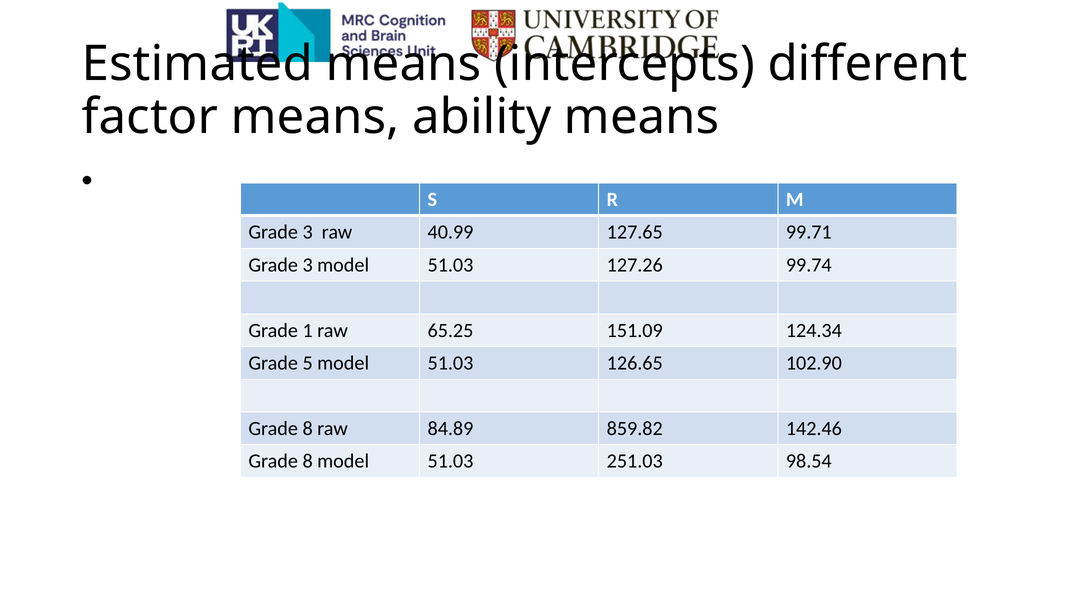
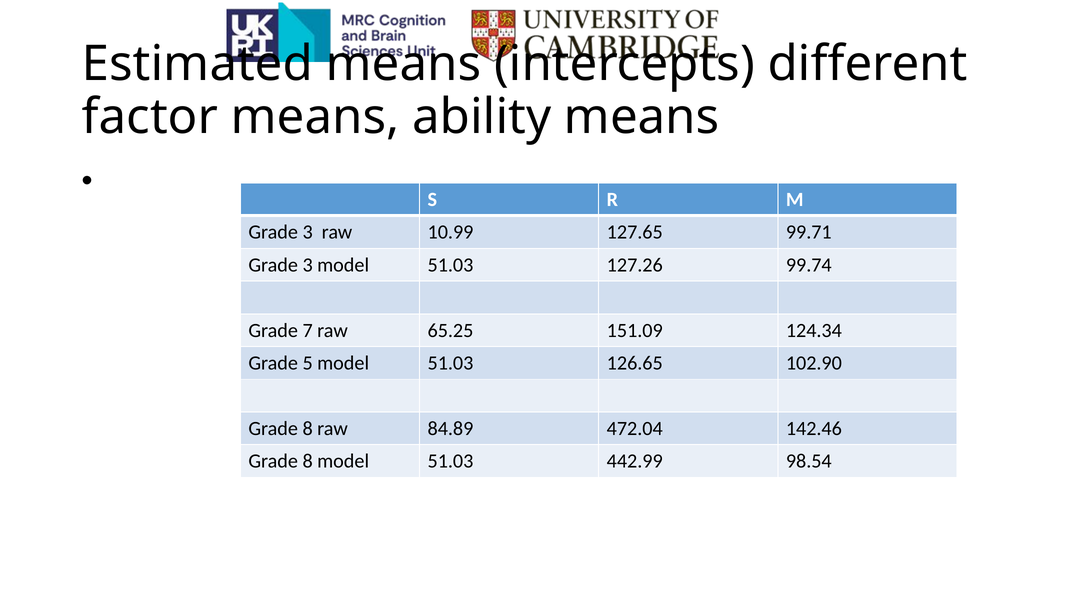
40.99: 40.99 -> 10.99 (450, 232)
1: 1 -> 7 (308, 330)
859.82: 859.82 -> 472.04 (635, 428)
251.03: 251.03 -> 442.99 (635, 461)
